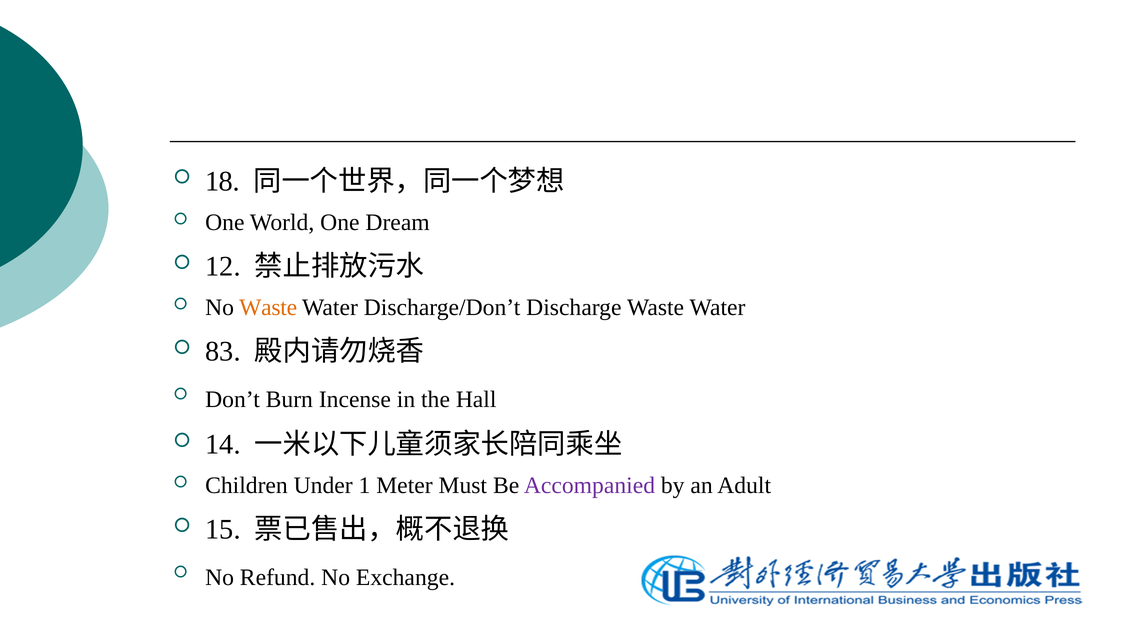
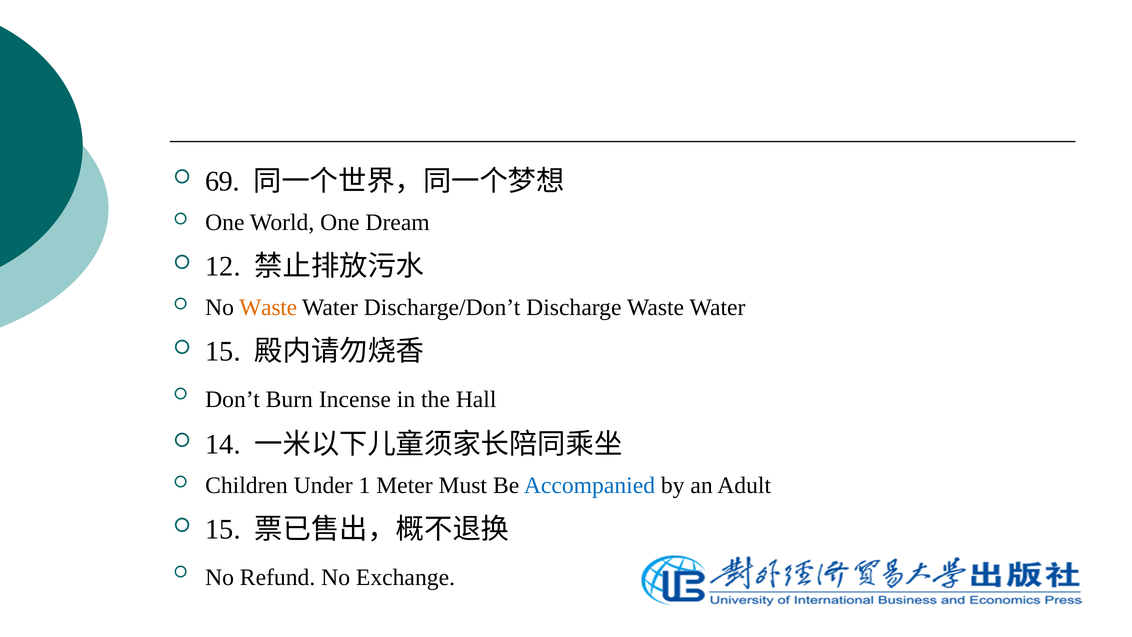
18: 18 -> 69 (222, 181)
83: 83 -> 15 (223, 351)
Accompanied colour: purple -> blue (589, 485)
